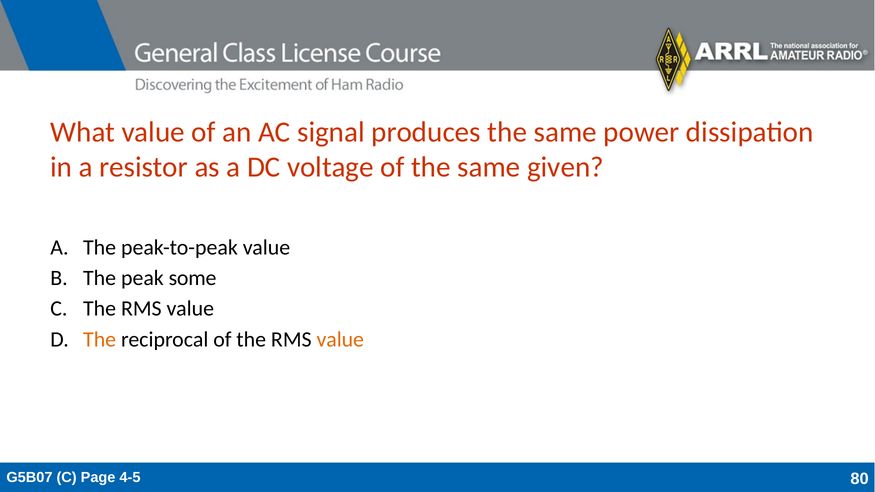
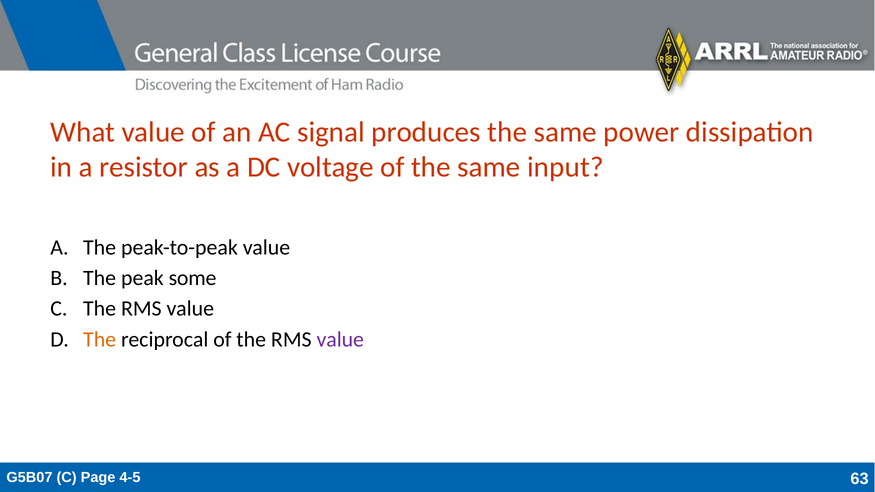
given: given -> input (565, 167)
value colour: orange -> purple (340, 339)
80: 80 -> 63 (860, 479)
